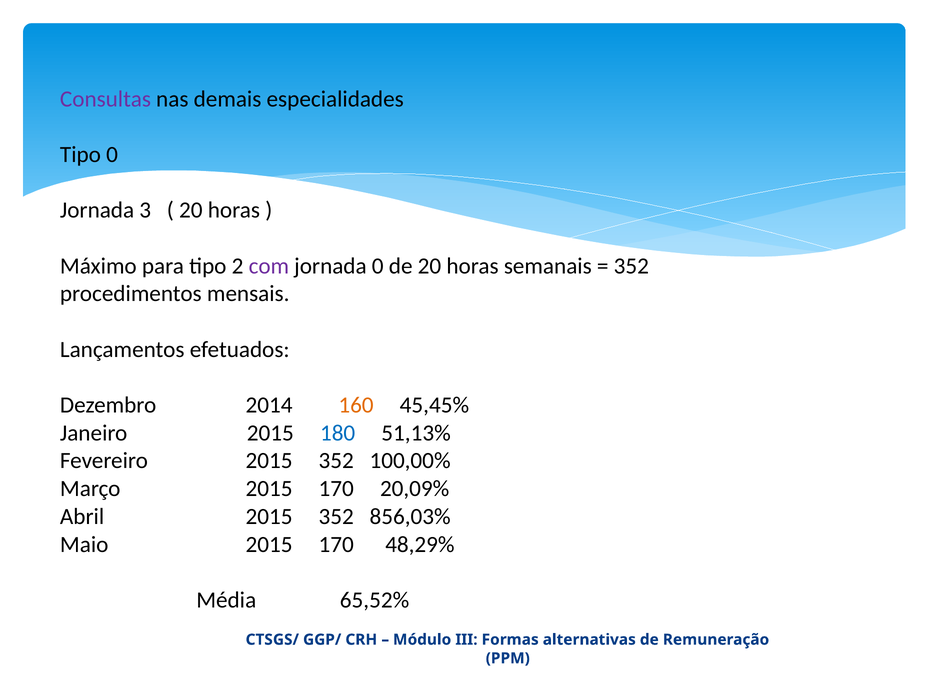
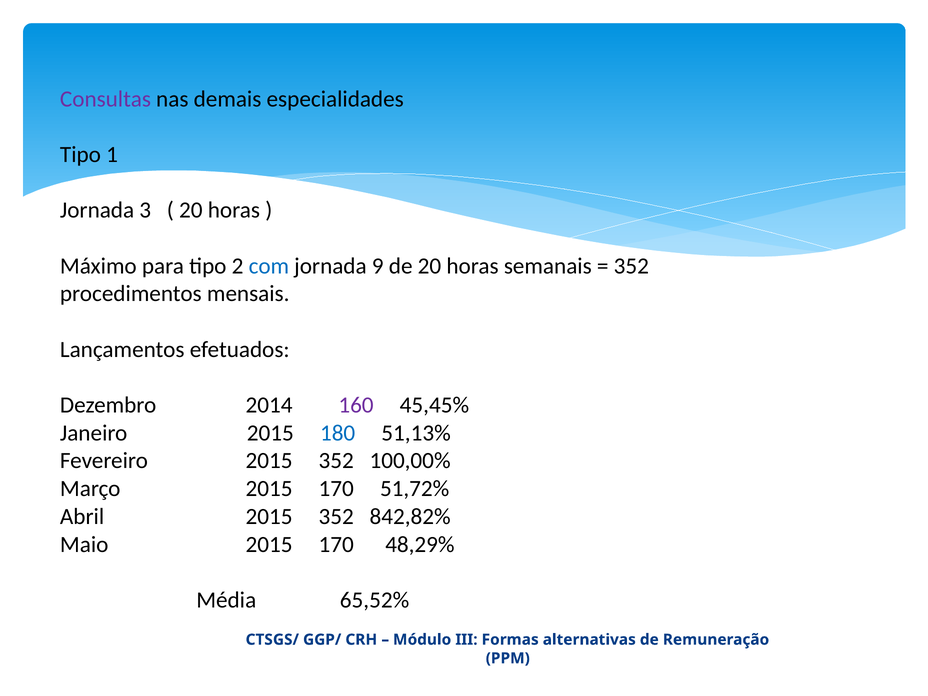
Tipo 0: 0 -> 1 (112, 155)
com colour: purple -> blue (269, 266)
jornada 0: 0 -> 9 (378, 266)
160 colour: orange -> purple (356, 405)
20,09%: 20,09% -> 51,72% (415, 489)
856,03%: 856,03% -> 842,82% (410, 517)
